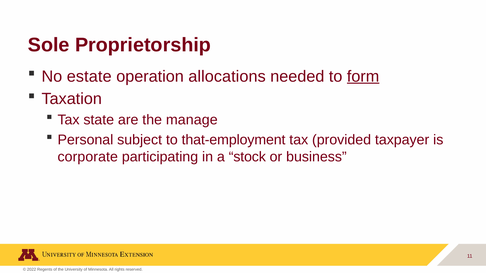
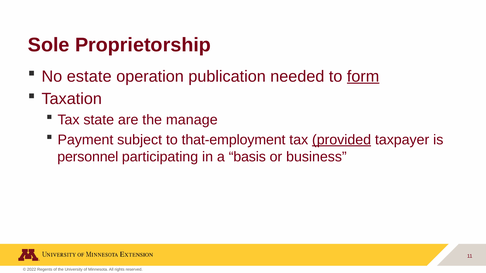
allocations: allocations -> publication (227, 76)
Personal: Personal -> Payment (85, 140)
provided underline: none -> present (342, 140)
corporate: corporate -> personnel (88, 157)
stock: stock -> basis (247, 157)
